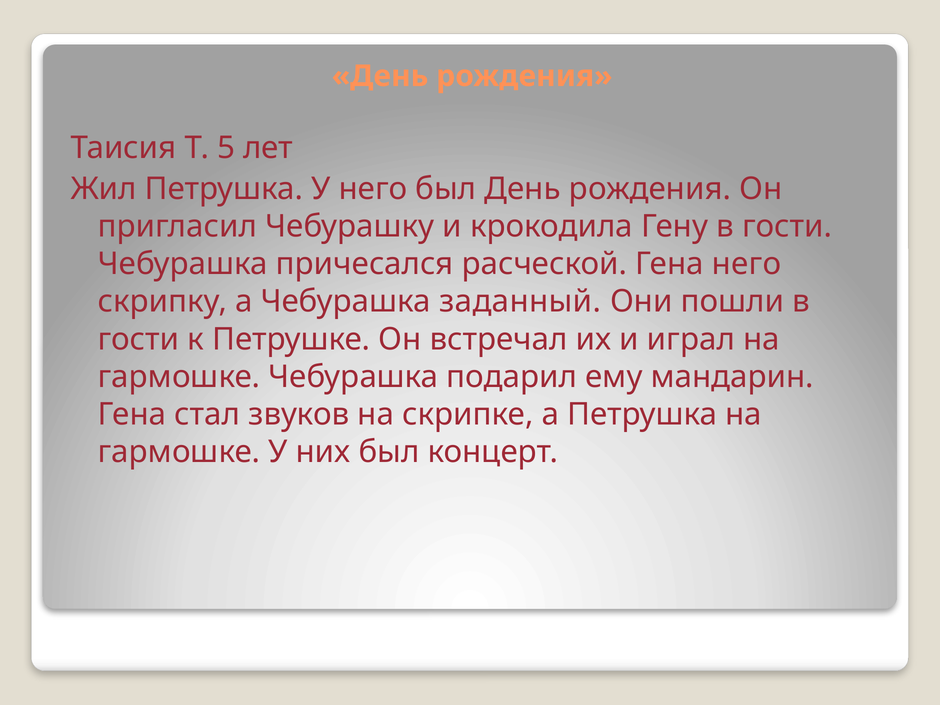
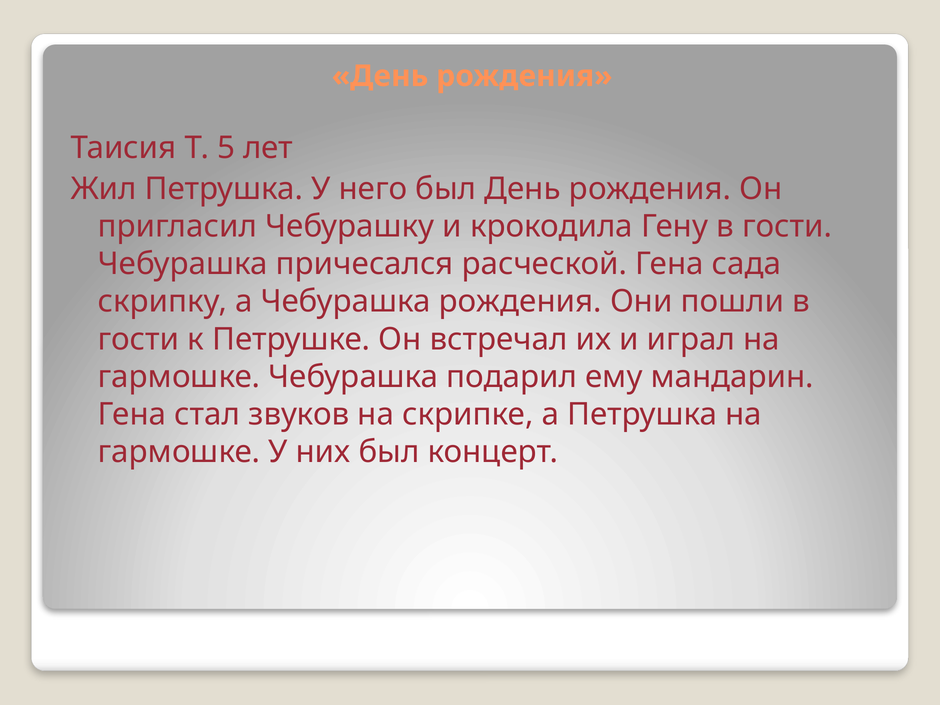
Гена него: него -> сада (747, 264)
Чебурашка заданный: заданный -> рождения (520, 302)
